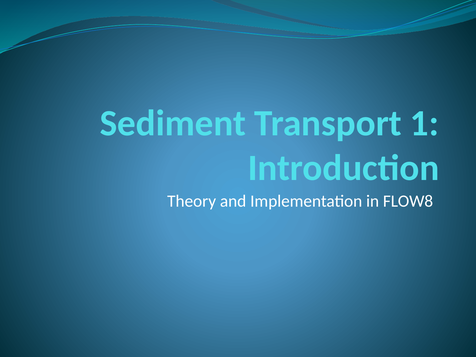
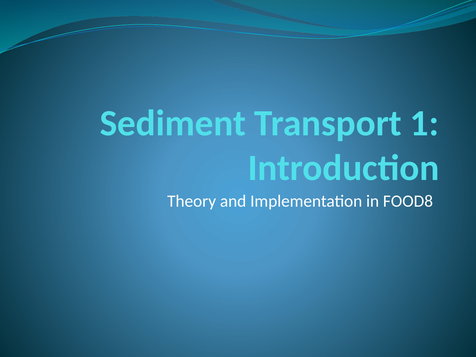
FLOW8: FLOW8 -> FOOD8 (408, 201)
